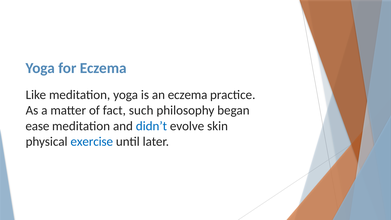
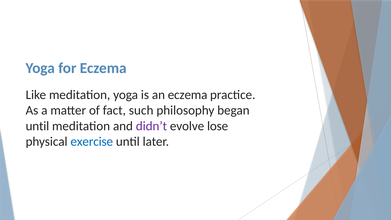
ease: ease -> until (37, 126)
didn’t colour: blue -> purple (151, 126)
skin: skin -> lose (218, 126)
